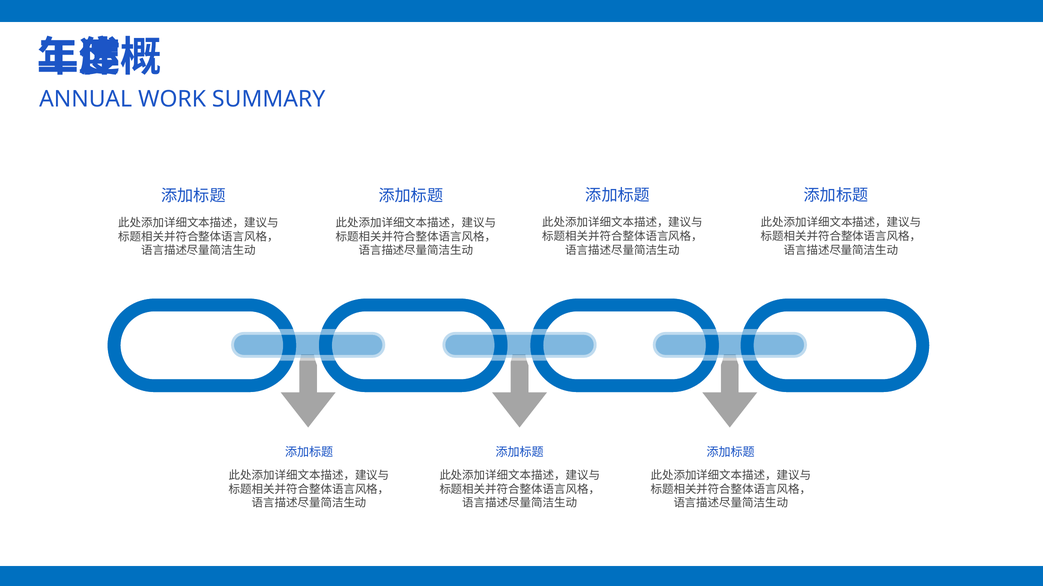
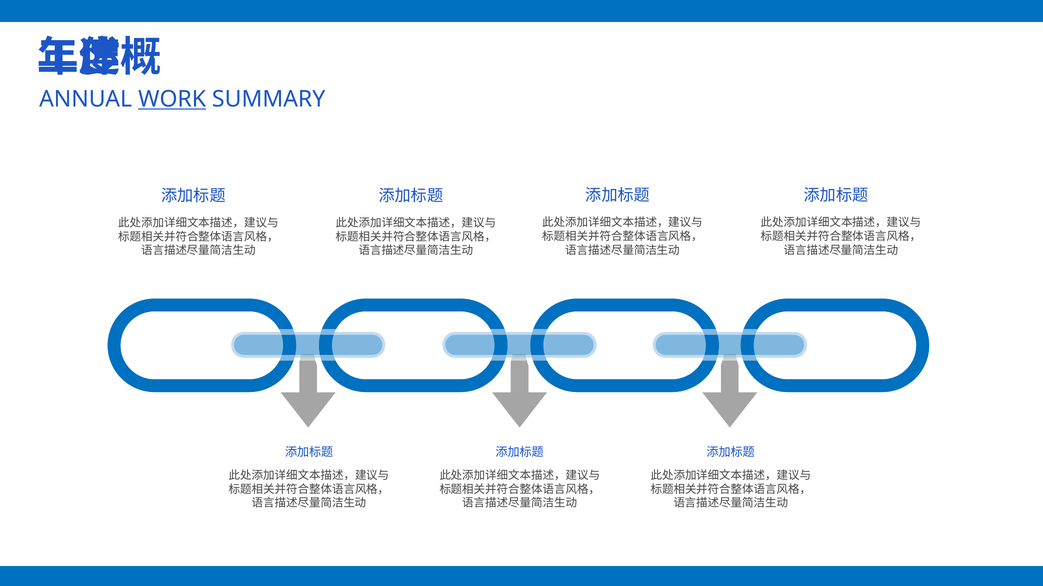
WORK underline: none -> present (172, 99)
